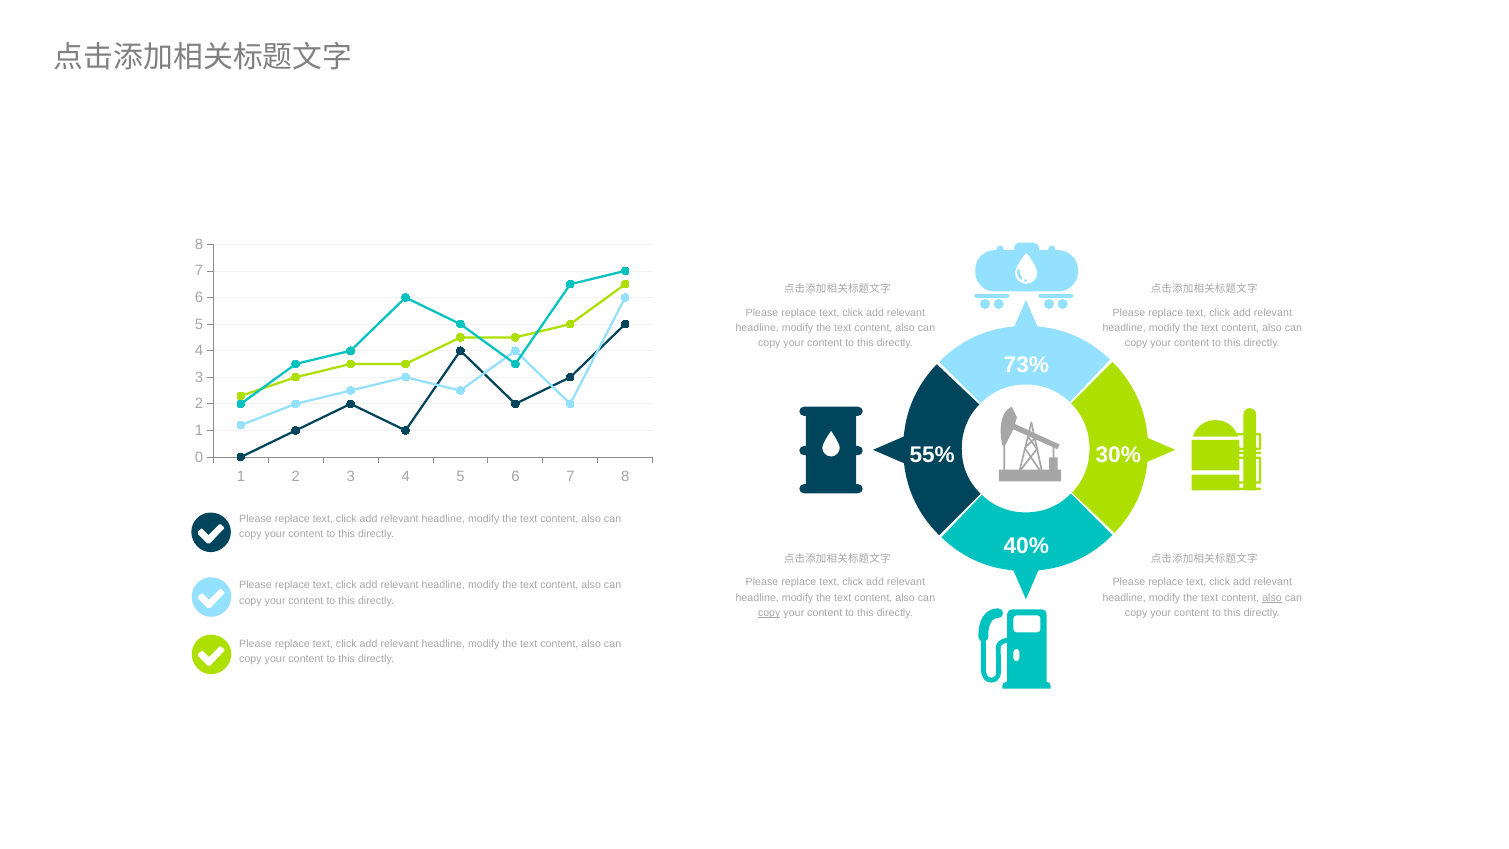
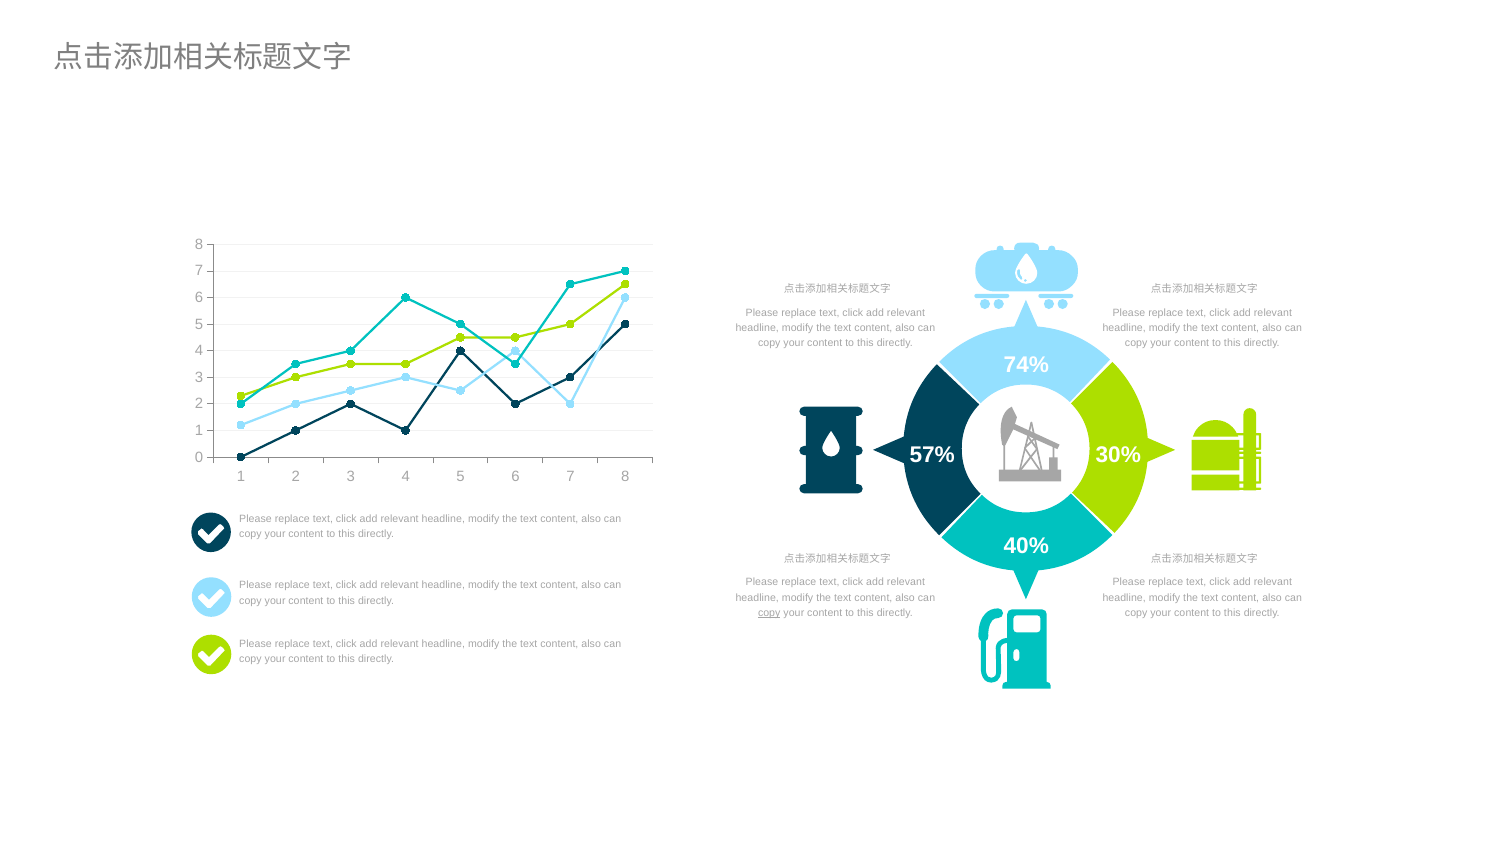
73%: 73% -> 74% (1026, 365)
55%: 55% -> 57% (932, 455)
also underline: present -> none (1272, 598)
